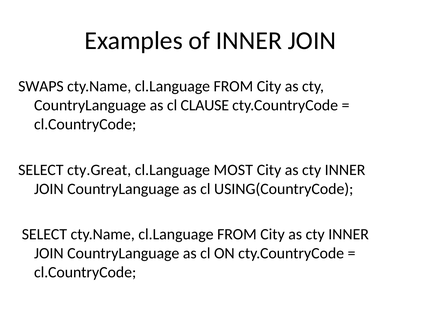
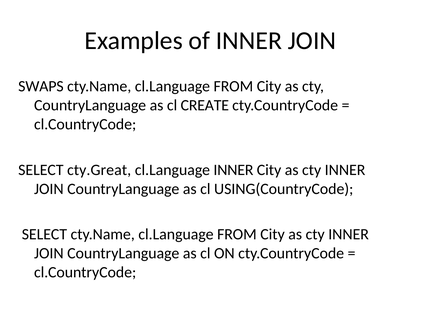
CLAUSE: CLAUSE -> CREATE (205, 105)
cl.Language MOST: MOST -> INNER (233, 170)
